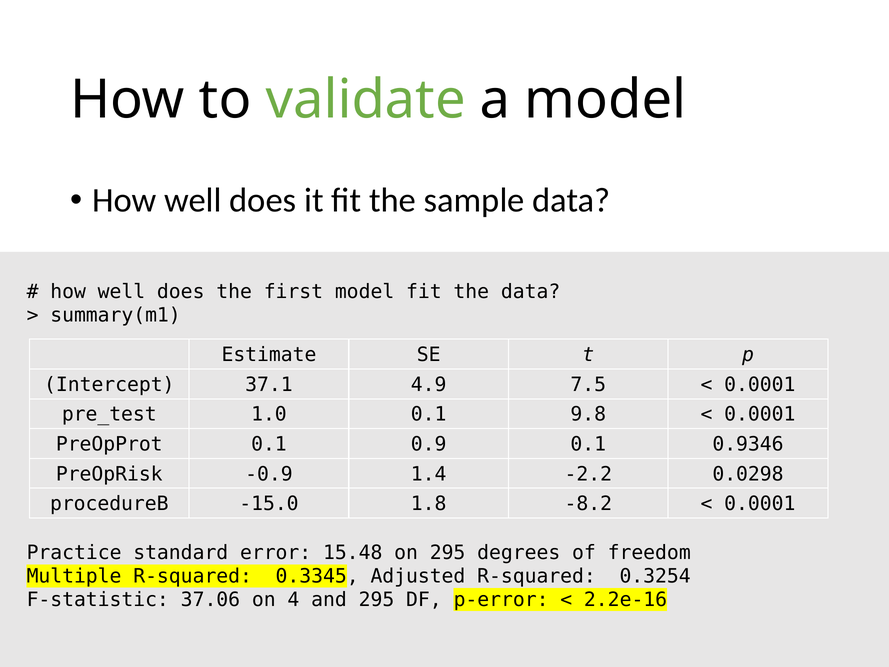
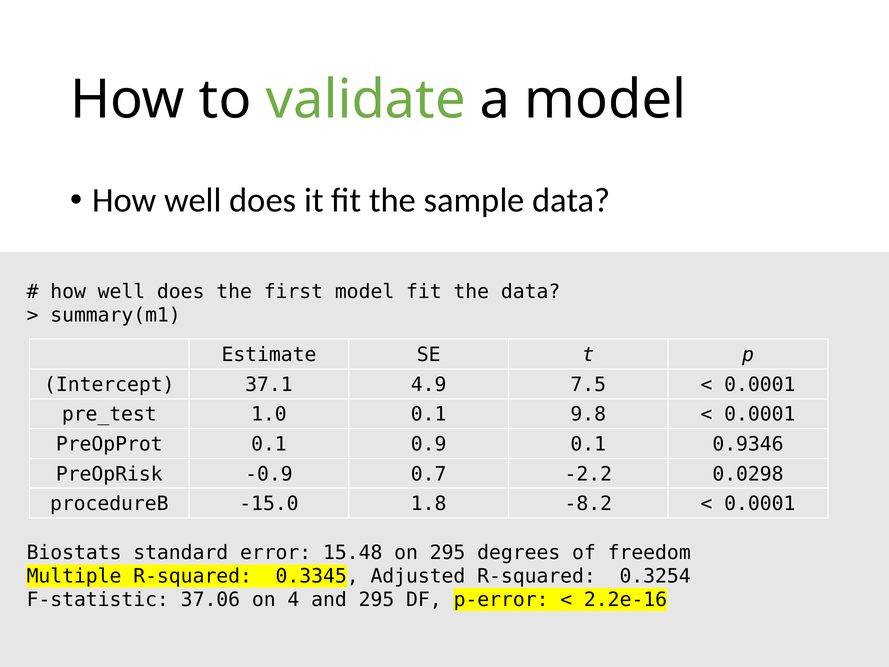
1.4: 1.4 -> 0.7 (429, 474)
Practice: Practice -> Biostats (74, 552)
